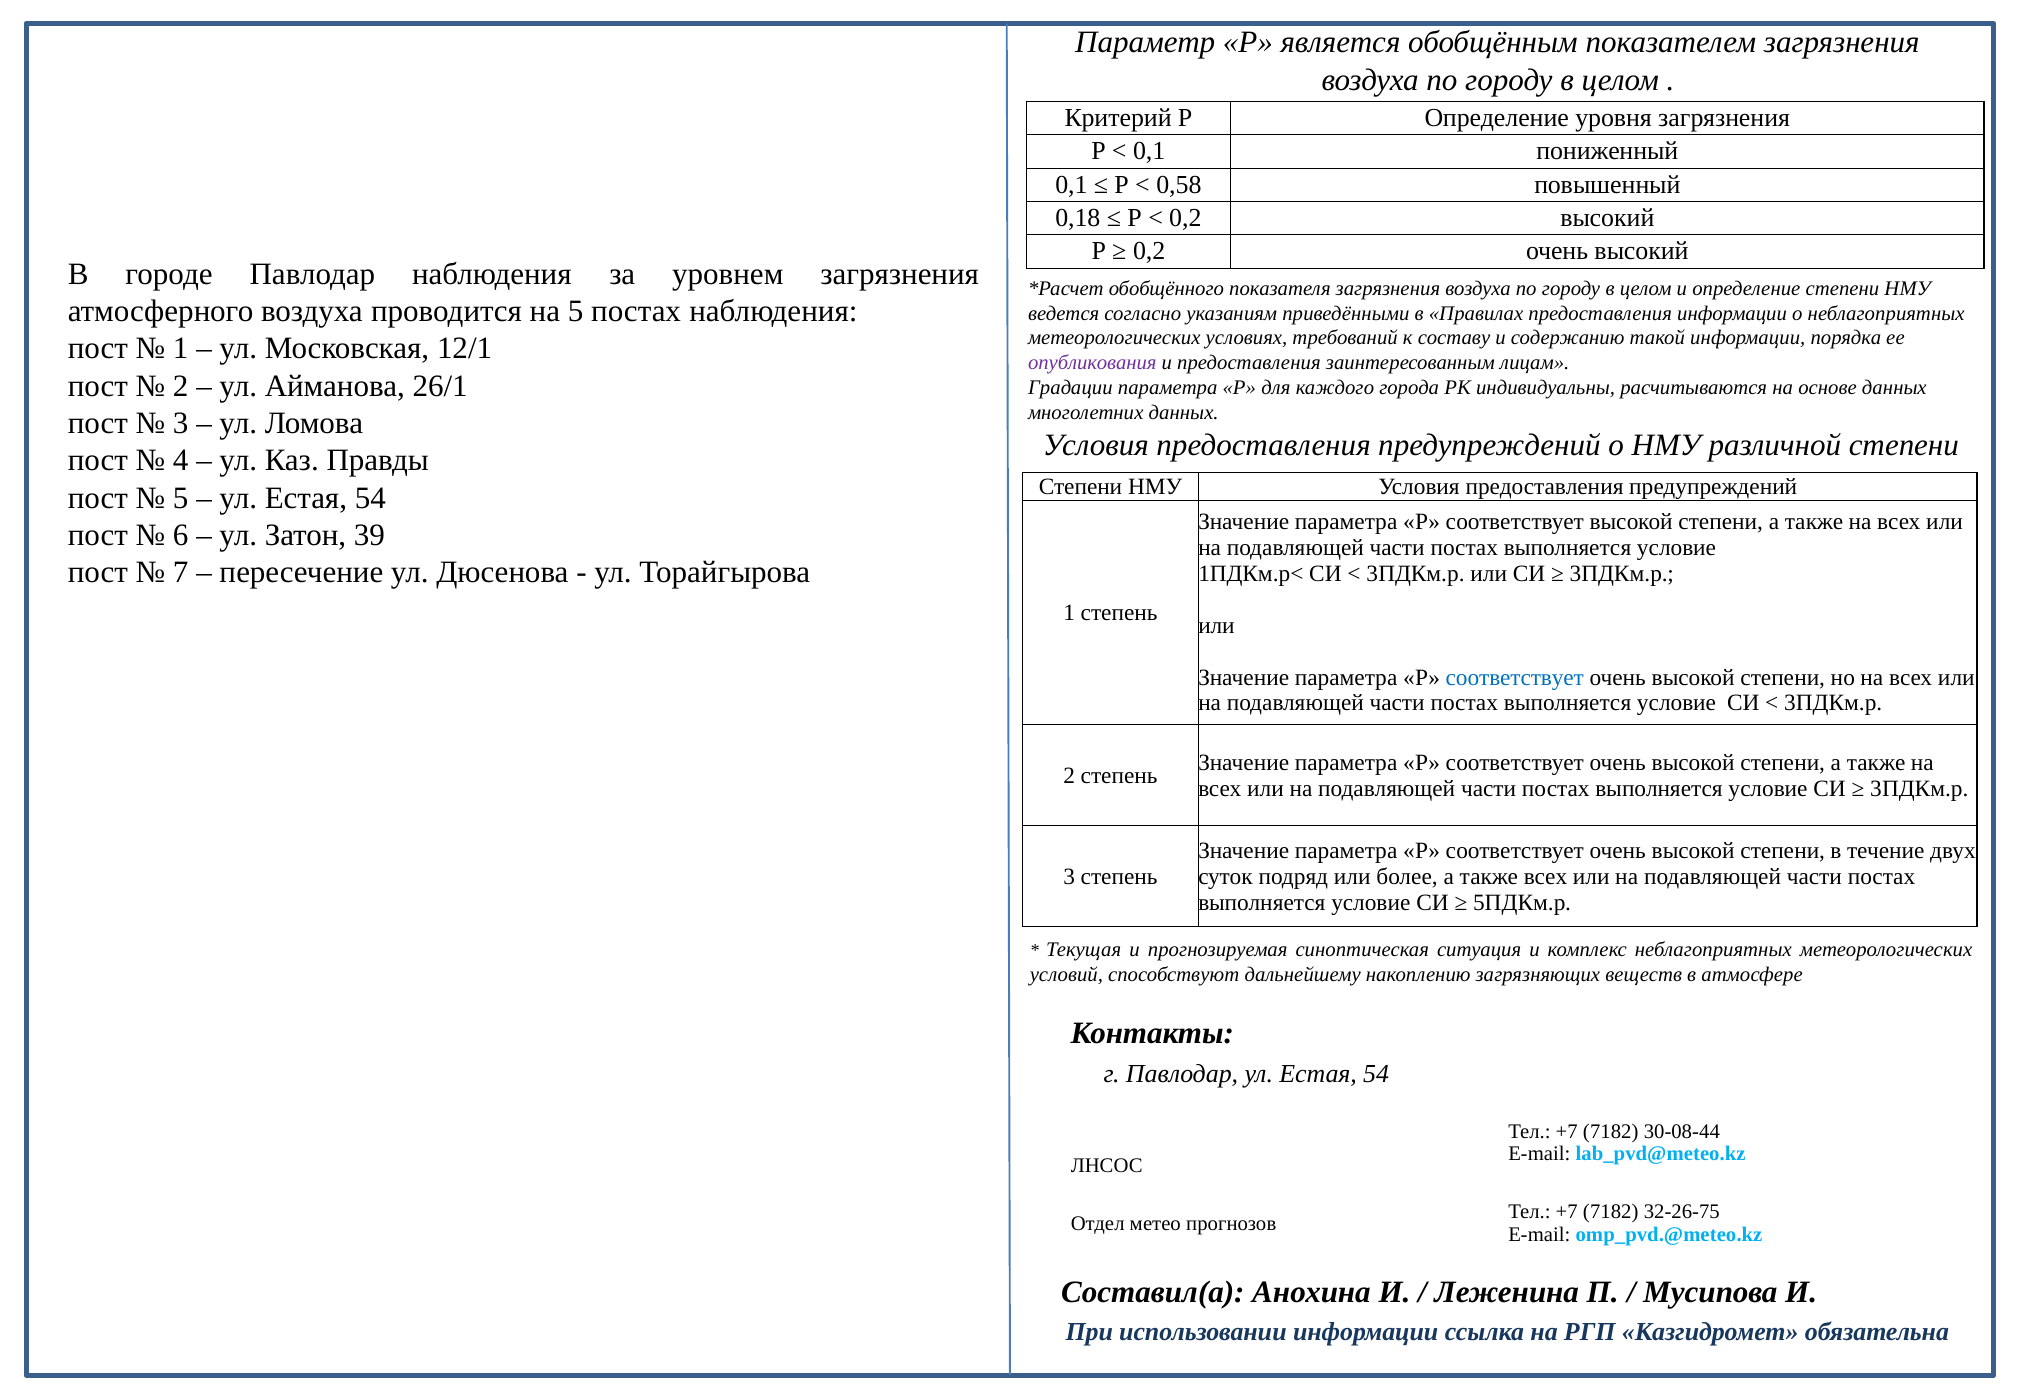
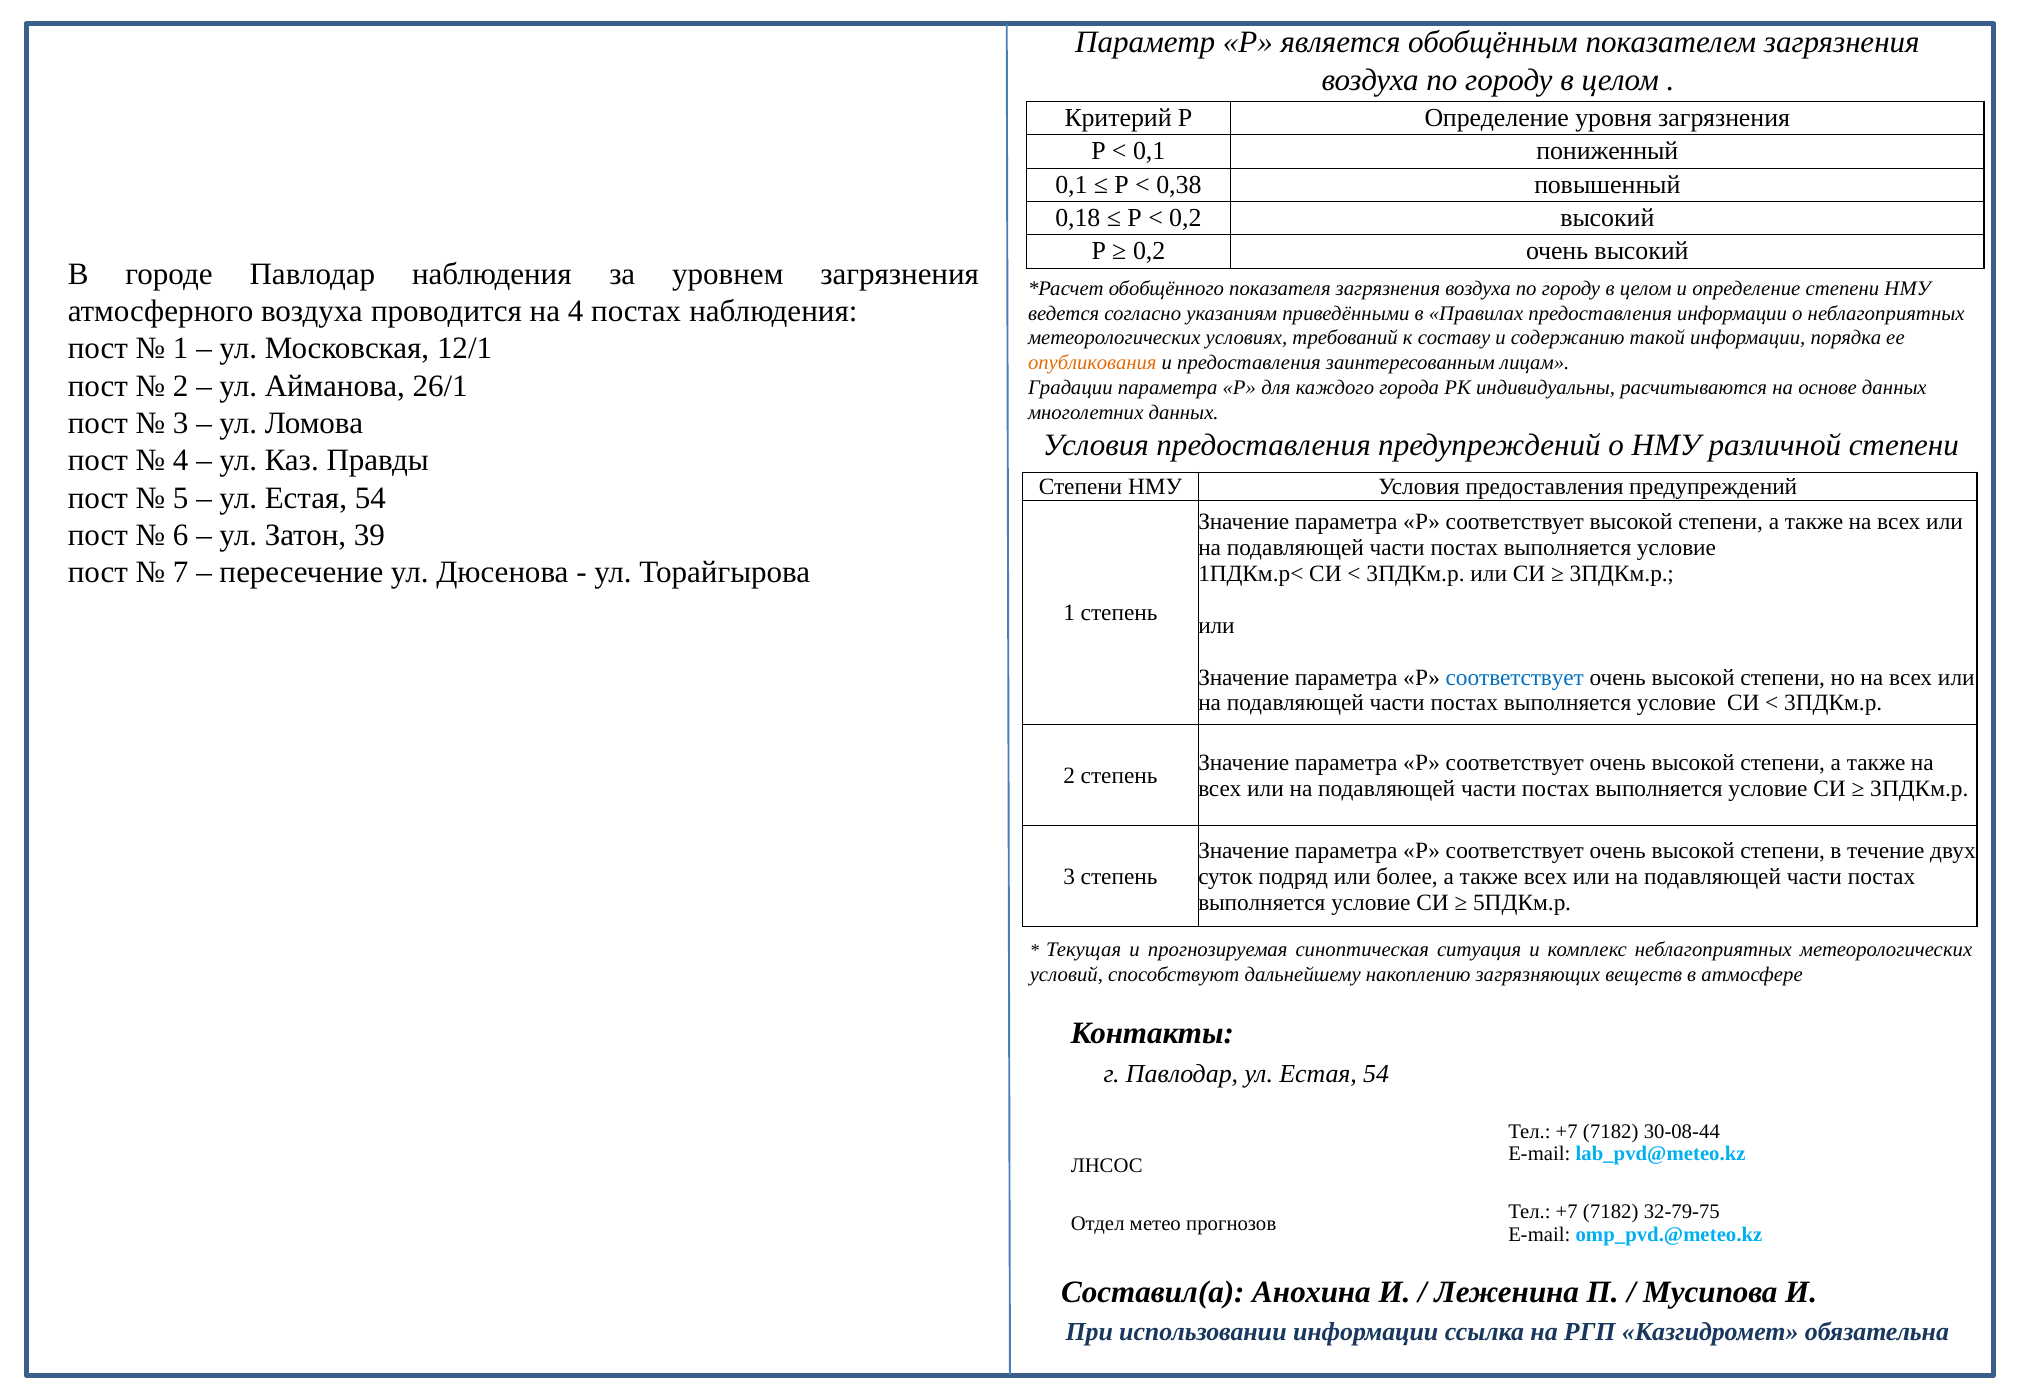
0,58: 0,58 -> 0,38 (1179, 185)
на 5: 5 -> 4 (576, 311)
опубликования colour: purple -> orange (1092, 363)
32-26-75: 32-26-75 -> 32-79-75 (1682, 1211)
